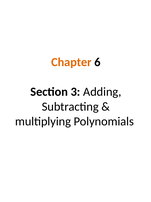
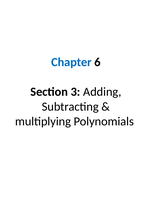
Chapter colour: orange -> blue (71, 62)
